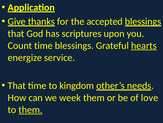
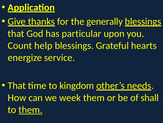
accepted: accepted -> generally (105, 21)
scriptures: scriptures -> particular (82, 33)
Count time: time -> help (43, 45)
hearts underline: present -> none (144, 45)
love: love -> shall (150, 97)
